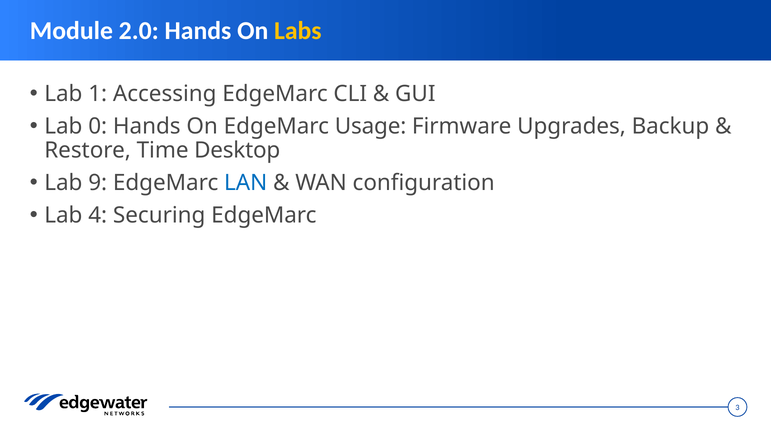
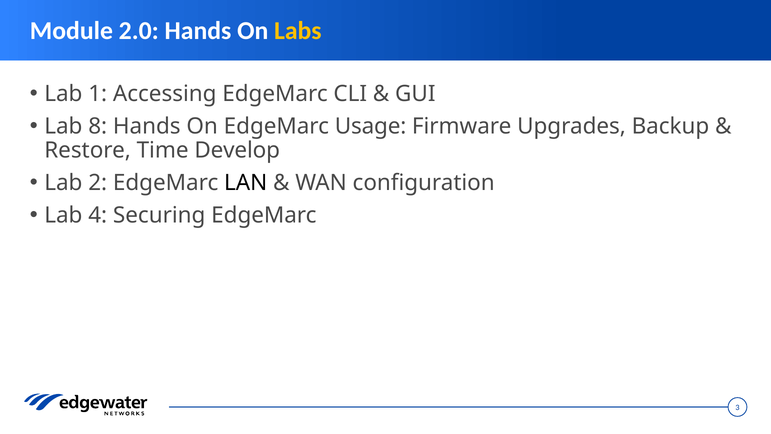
0: 0 -> 8 (98, 126)
Desktop: Desktop -> Develop (237, 150)
9: 9 -> 2 (98, 183)
LAN colour: blue -> black (246, 183)
